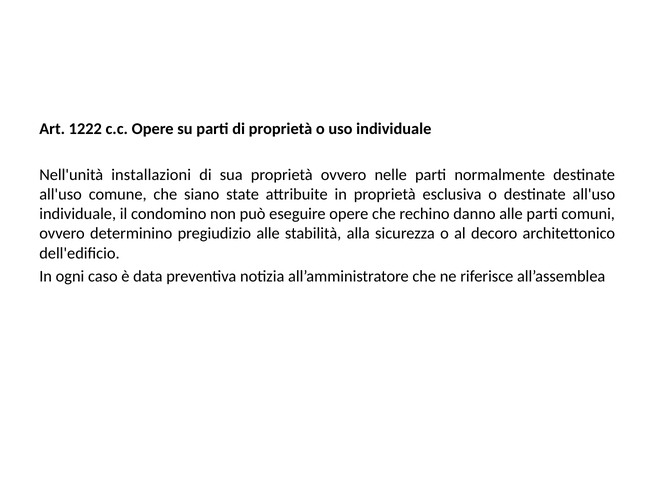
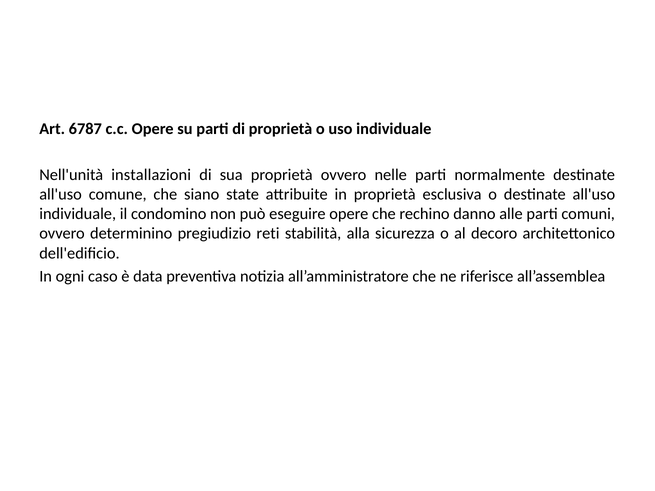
1222: 1222 -> 6787 (85, 129)
pregiudizio alle: alle -> reti (268, 234)
